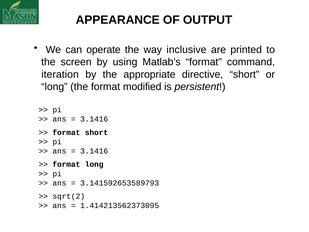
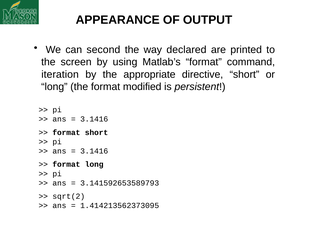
operate: operate -> second (103, 50)
inclusive: inclusive -> declared (186, 50)
